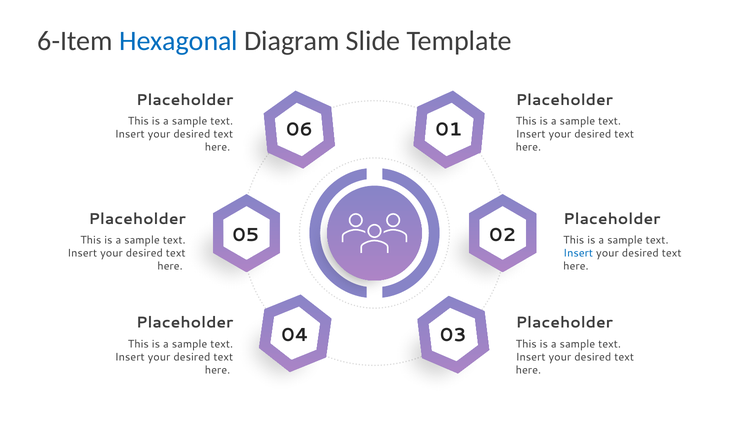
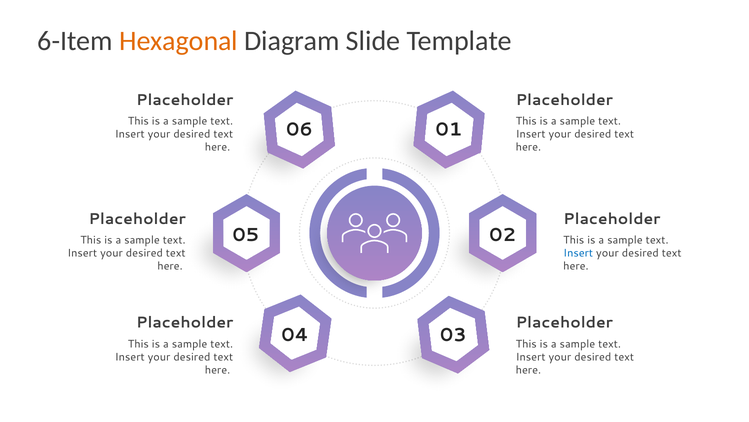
Hexagonal colour: blue -> orange (179, 41)
